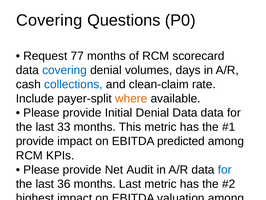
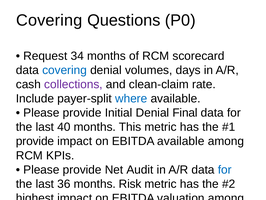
77: 77 -> 34 (77, 56)
collections colour: blue -> purple (73, 84)
where colour: orange -> blue (131, 98)
Denial Data: Data -> Final (185, 113)
33: 33 -> 40 (64, 127)
EBITDA predicted: predicted -> available (181, 141)
months Last: Last -> Risk (130, 183)
